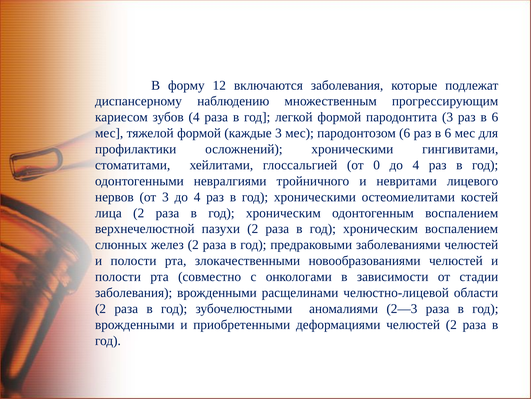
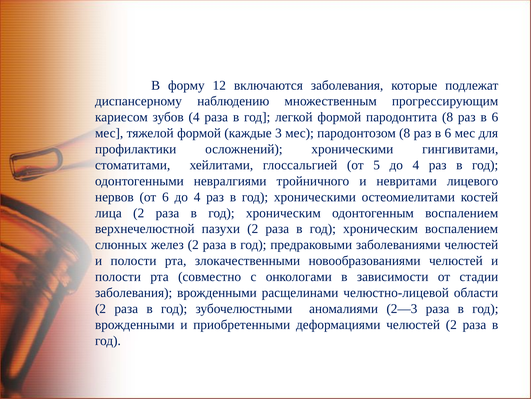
пародонтита 3: 3 -> 8 (448, 117)
пародонтозом 6: 6 -> 8 (405, 133)
0: 0 -> 5 (377, 165)
от 3: 3 -> 6 (165, 197)
